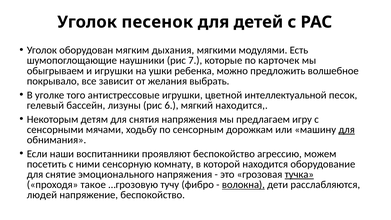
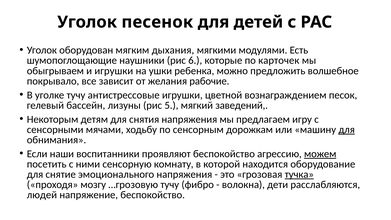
7: 7 -> 6 (195, 60)
выбрать: выбрать -> рабочие (209, 81)
уголке того: того -> тучу (76, 95)
интеллектуальной: интеллектуальной -> вознаграждением (286, 95)
6: 6 -> 5 (171, 105)
мягкий находится: находится -> заведений (242, 105)
можем underline: none -> present (320, 154)
такое: такое -> мозгу (93, 185)
волокна underline: present -> none (243, 185)
